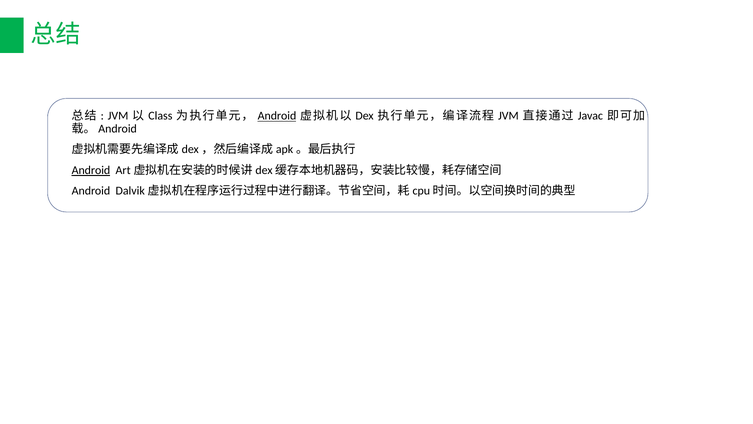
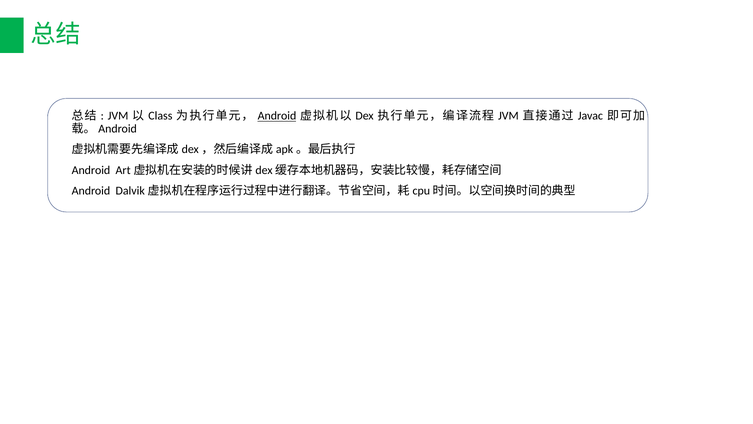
Android underline: present -> none (91, 170)
